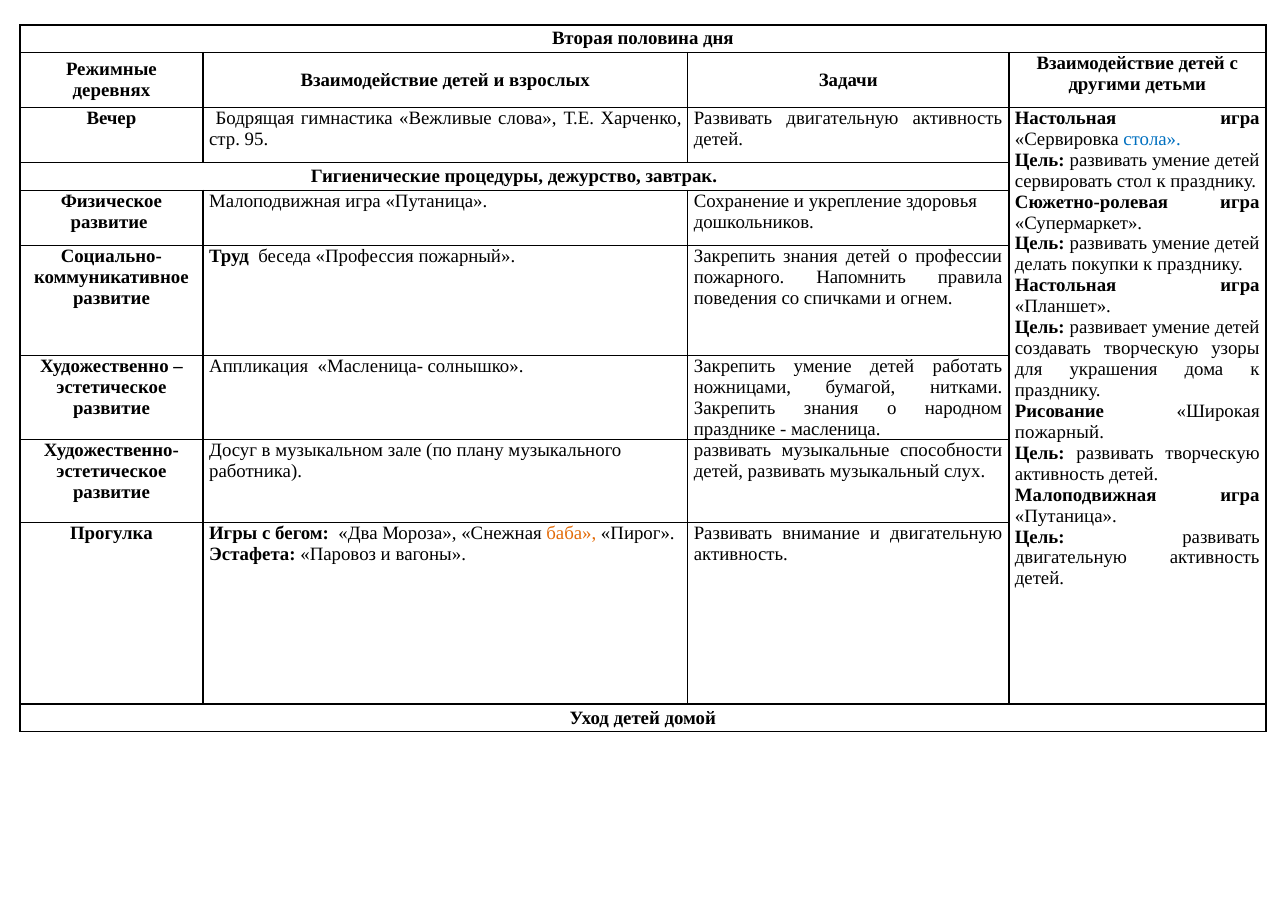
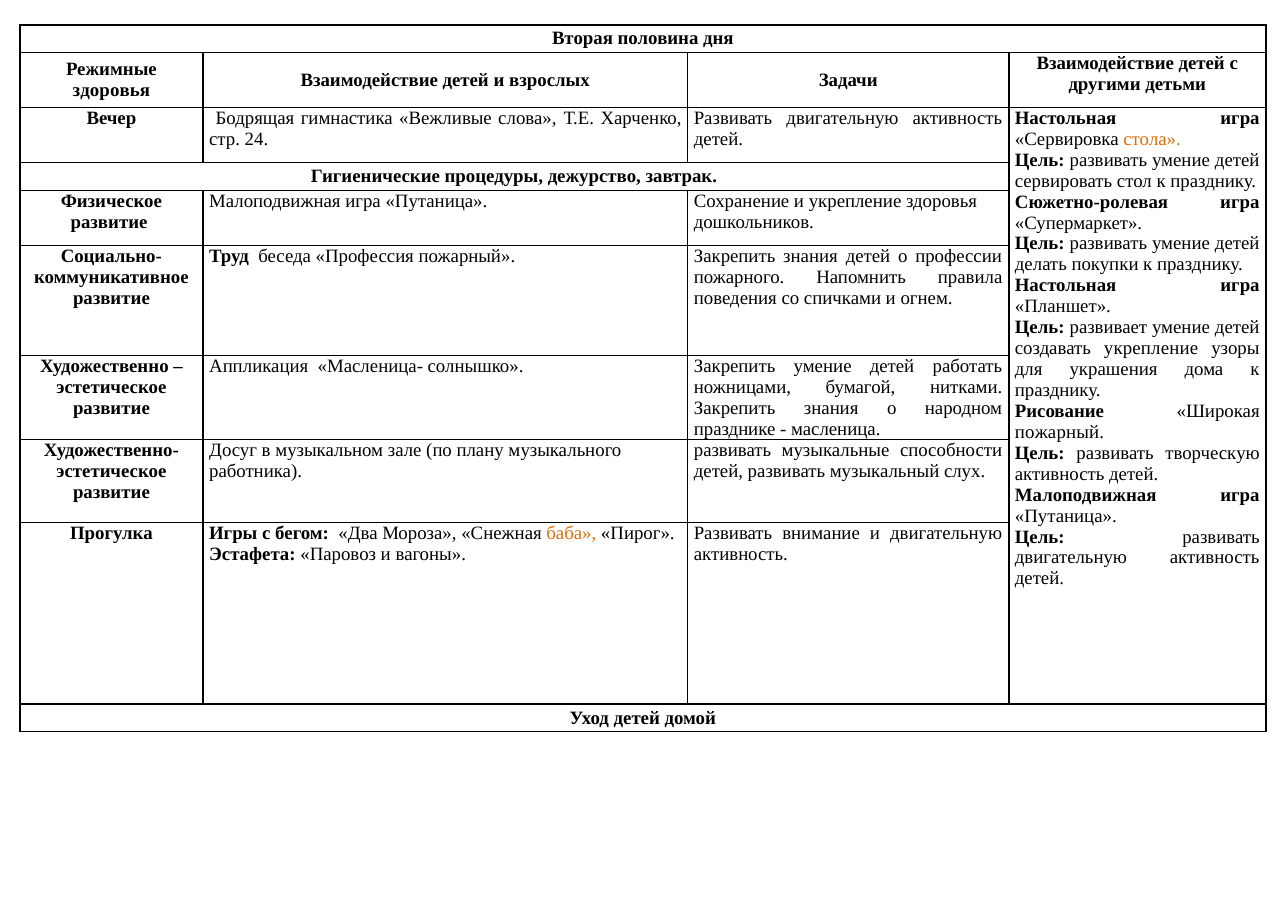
деревнях: деревнях -> здоровья (111, 91)
95: 95 -> 24 (256, 139)
стола colour: blue -> orange (1152, 139)
создавать творческую: творческую -> укрепление (1151, 348)
